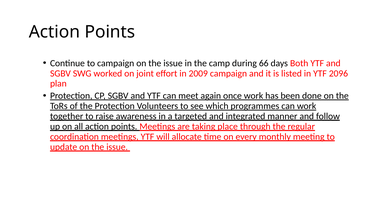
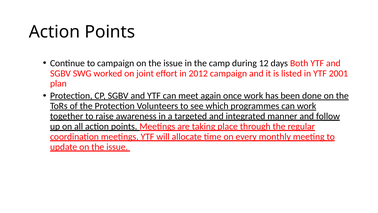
66: 66 -> 12 (264, 63)
2009: 2009 -> 2012 (198, 73)
2096: 2096 -> 2001 (338, 73)
